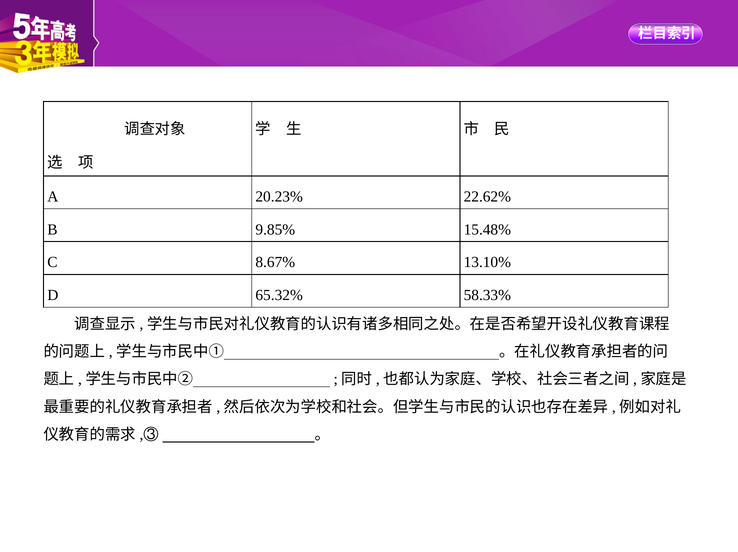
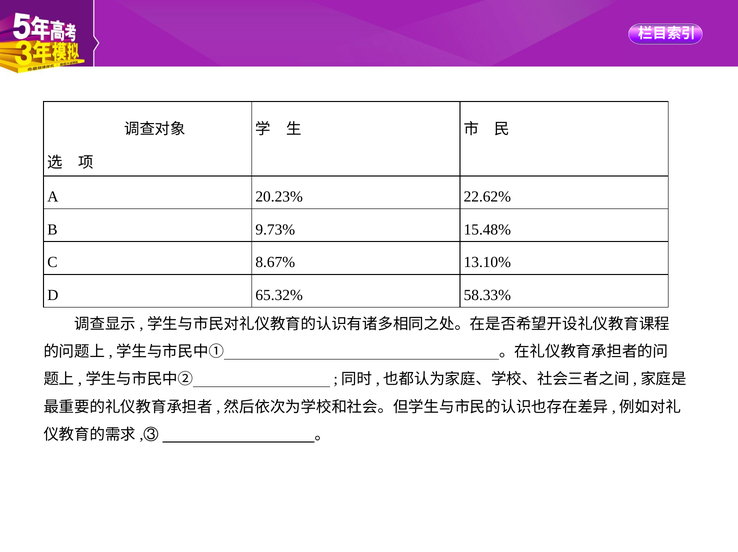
9.85%: 9.85% -> 9.73% (275, 229)
